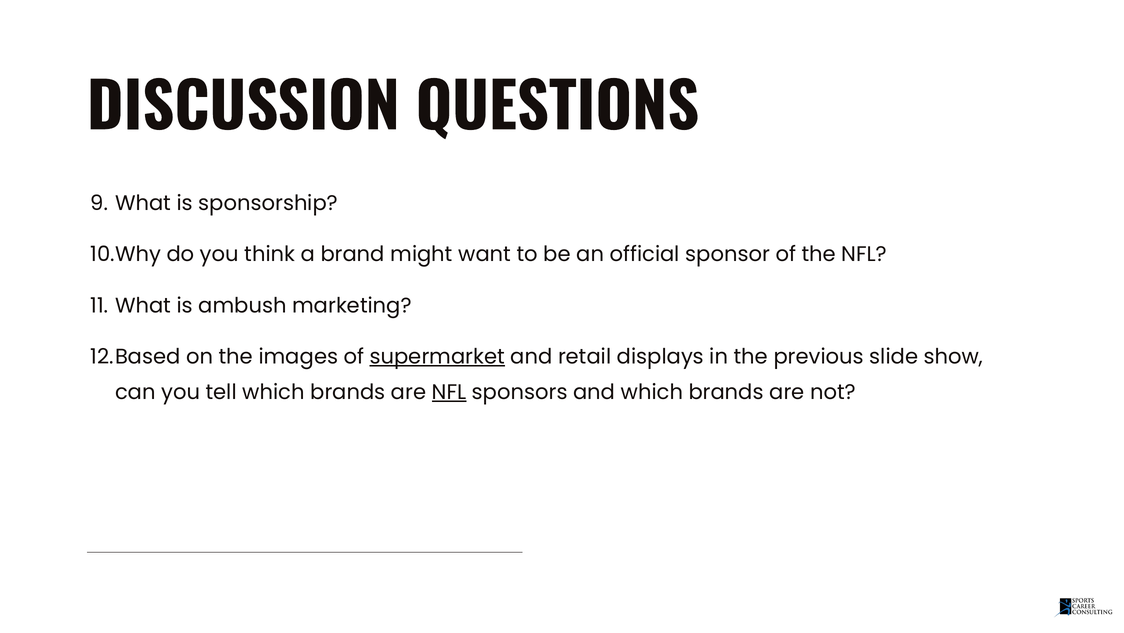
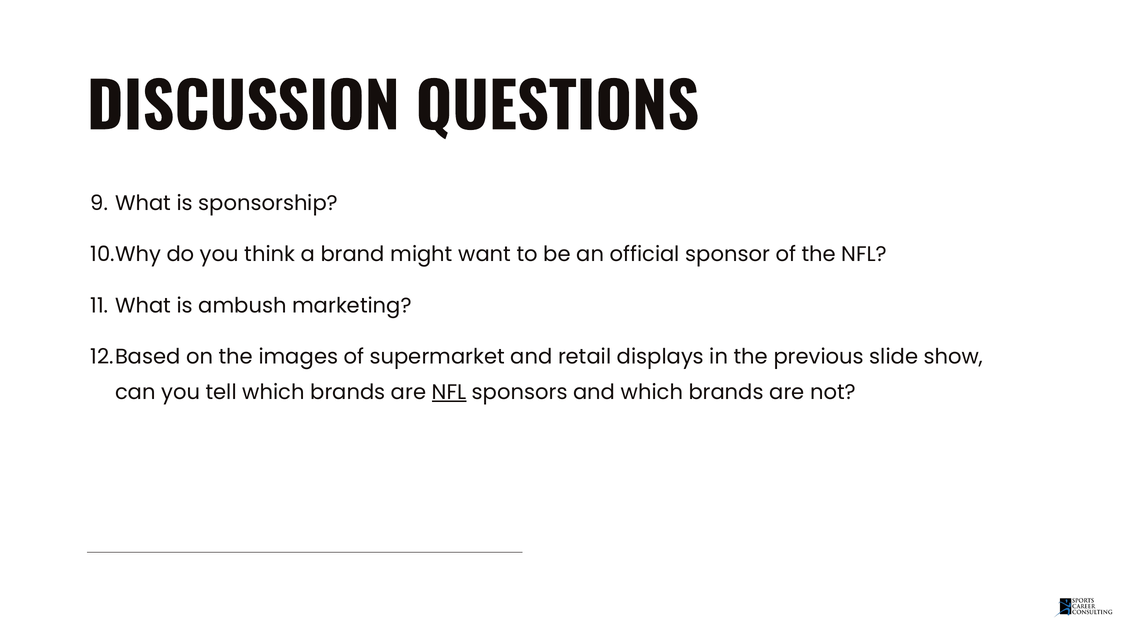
supermarket underline: present -> none (437, 356)
